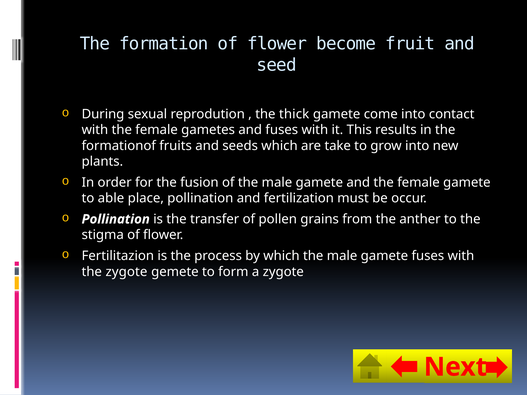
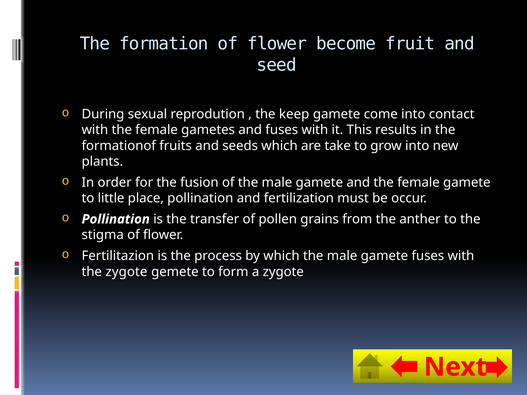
thick: thick -> keep (294, 114)
able: able -> little (111, 198)
